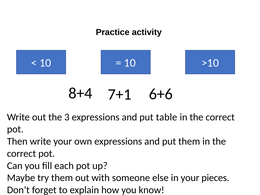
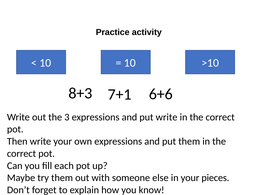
8+4: 8+4 -> 8+3 (80, 93)
put table: table -> write (167, 117)
